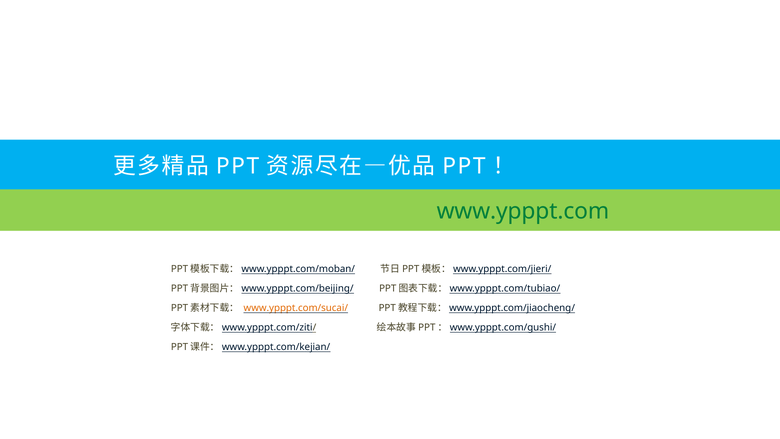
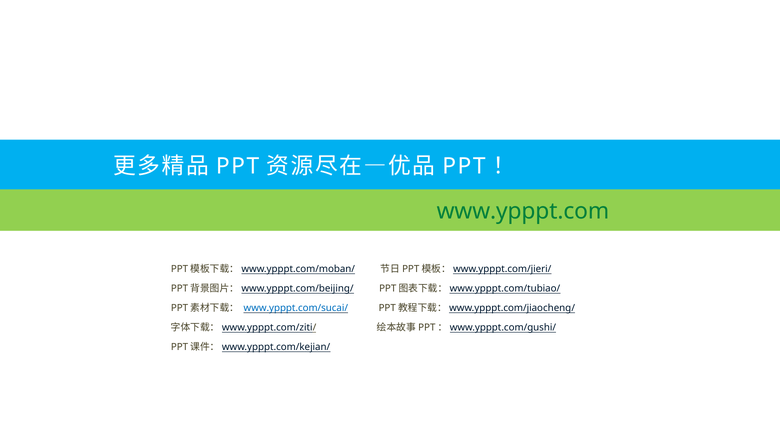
www.ypppt.com/sucai/ colour: orange -> blue (296, 308)
